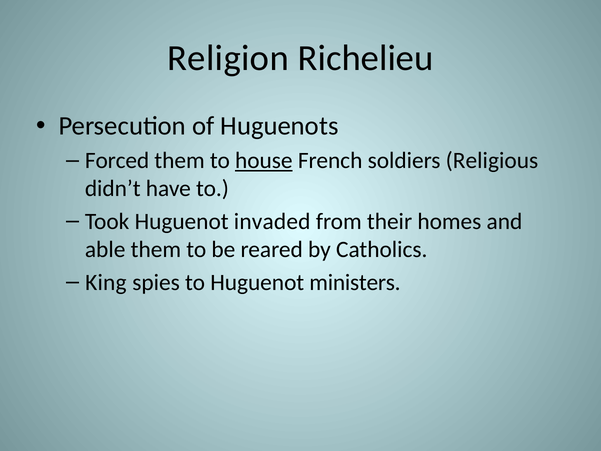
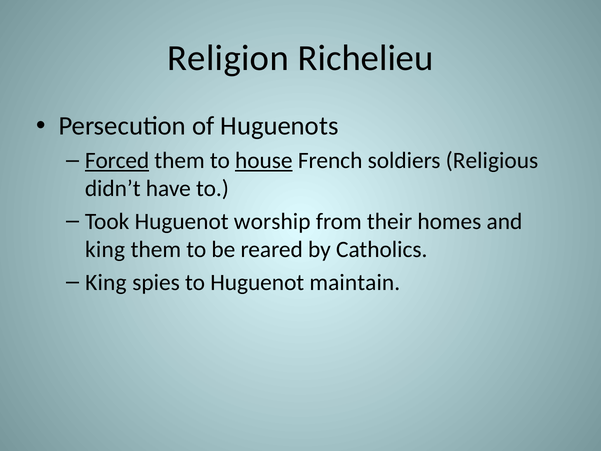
Forced underline: none -> present (117, 161)
invaded: invaded -> worship (272, 221)
able: able -> king (105, 249)
ministers: ministers -> maintain (355, 282)
